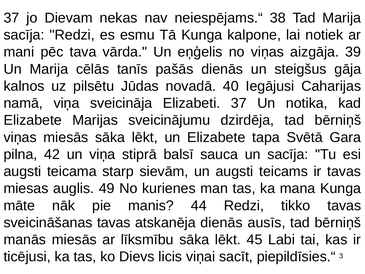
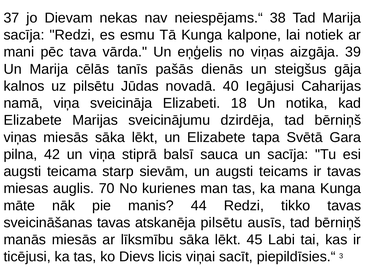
Elizabeti 37: 37 -> 18 (239, 103)
49: 49 -> 70 (107, 188)
atskanēja dienās: dienās -> pilsētu (222, 222)
